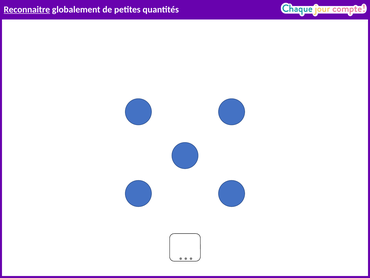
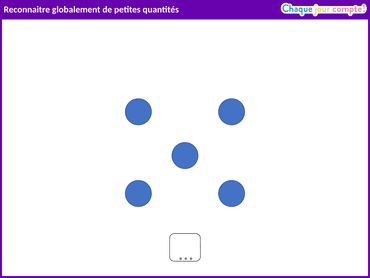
Reconnaitre underline: present -> none (27, 10)
